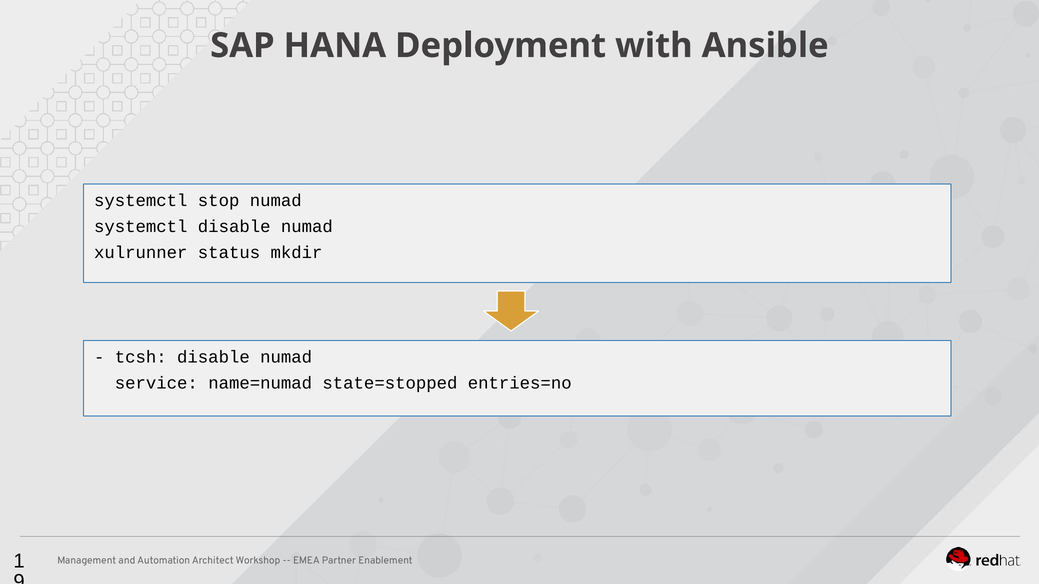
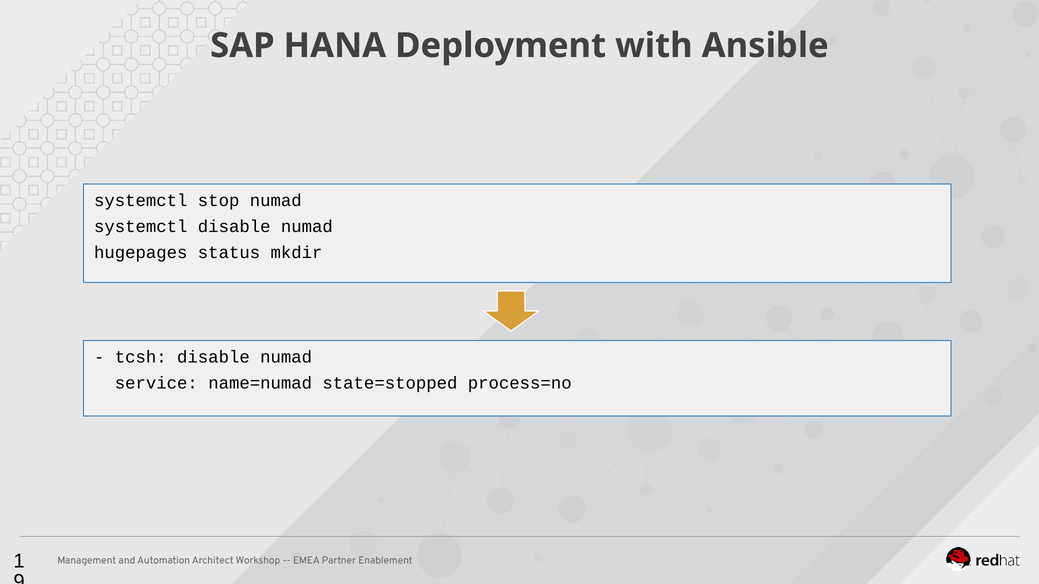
xulrunner: xulrunner -> hugepages (141, 253)
entries=no: entries=no -> process=no (520, 384)
